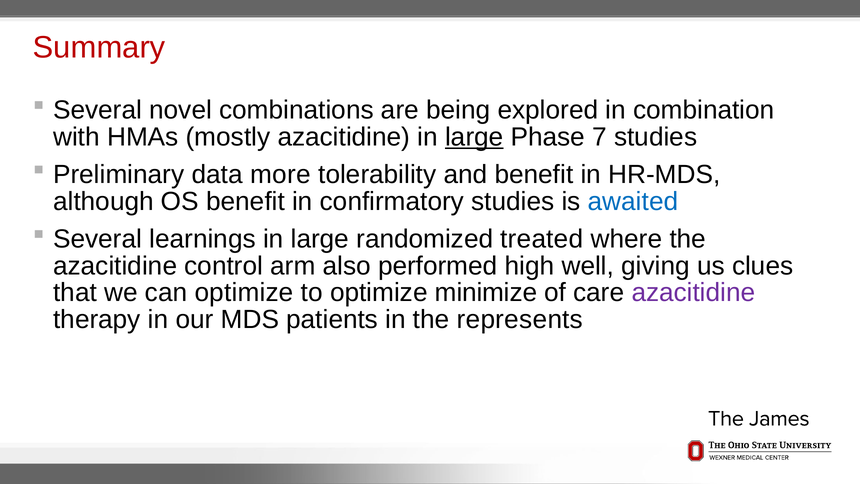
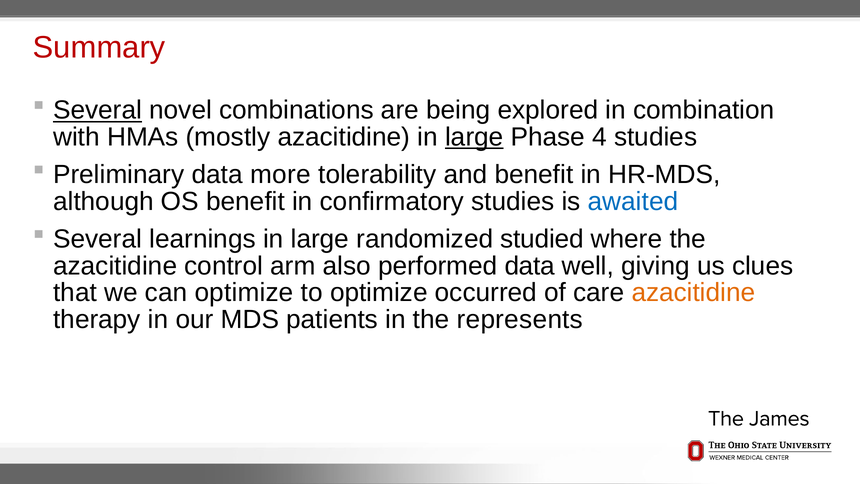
Several underline: none -> present (98, 110)
7: 7 -> 4 (600, 137)
treated: treated -> studied (542, 239)
performed high: high -> data (530, 266)
minimize: minimize -> occurred (486, 293)
azacitidine colour: purple -> orange (693, 293)
